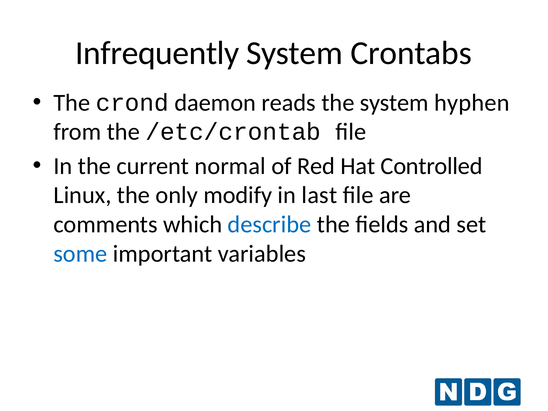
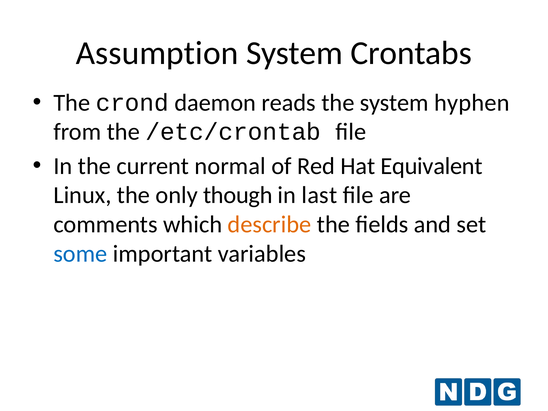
Infrequently: Infrequently -> Assumption (157, 53)
Controlled: Controlled -> Equivalent (432, 166)
modify: modify -> though (238, 195)
describe colour: blue -> orange (269, 224)
